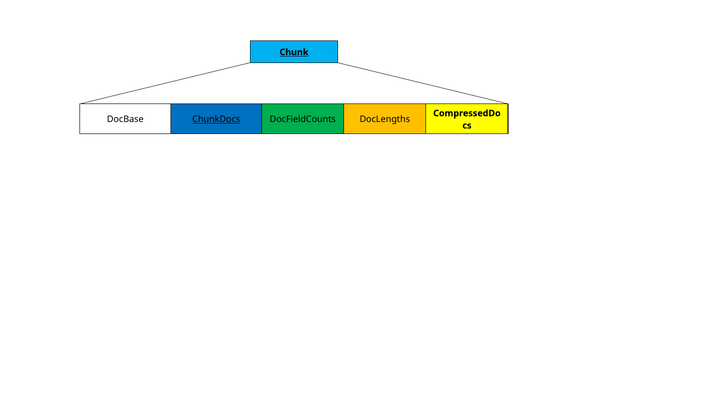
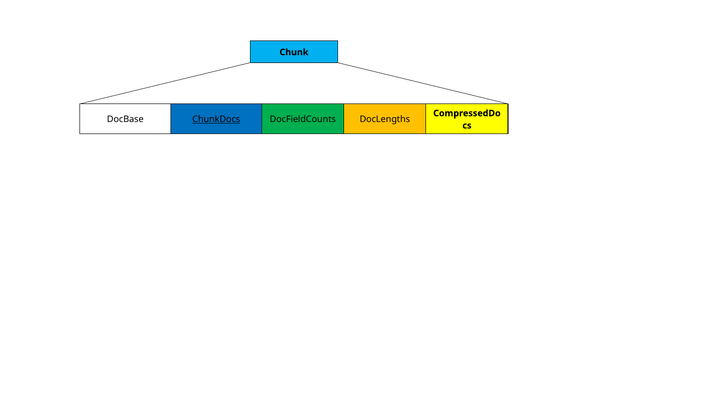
Chunk underline: present -> none (294, 52)
